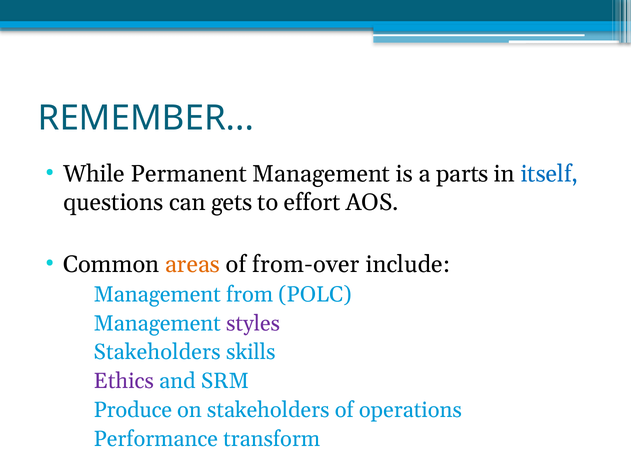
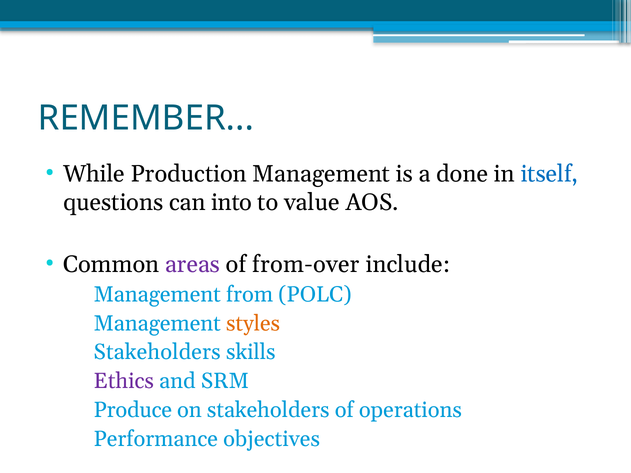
Permanent: Permanent -> Production (189, 174)
parts: parts -> done (462, 174)
gets: gets -> into (232, 203)
effort: effort -> value (312, 203)
areas colour: orange -> purple (193, 265)
styles colour: purple -> orange (253, 323)
transform: transform -> objectives (272, 439)
